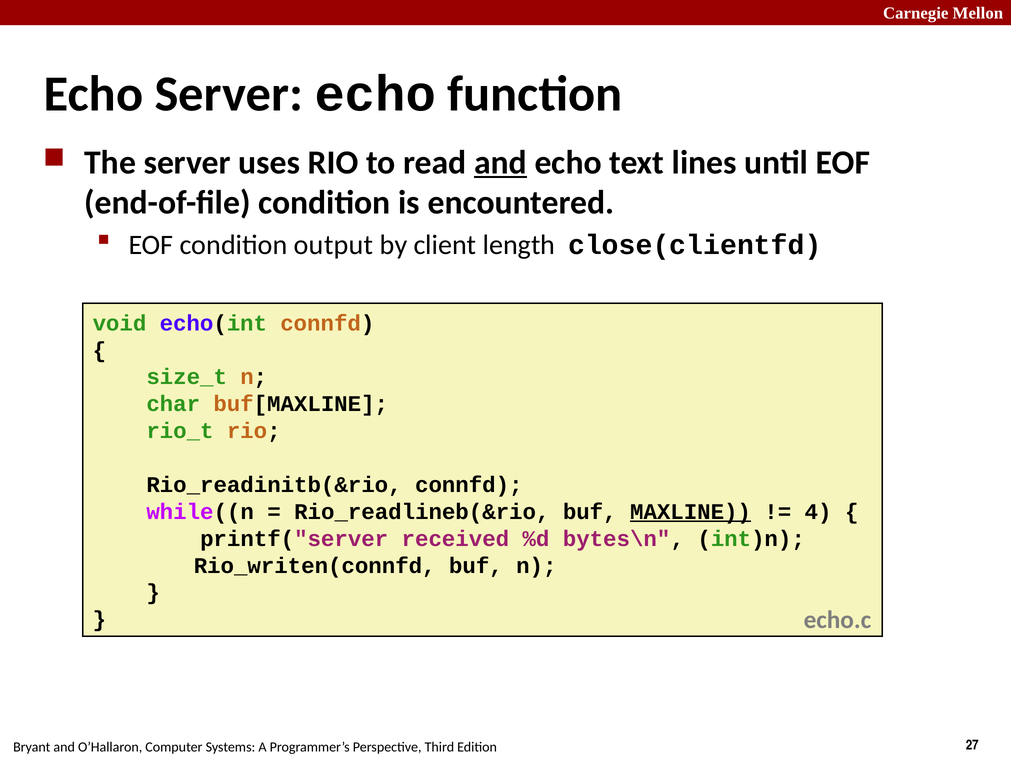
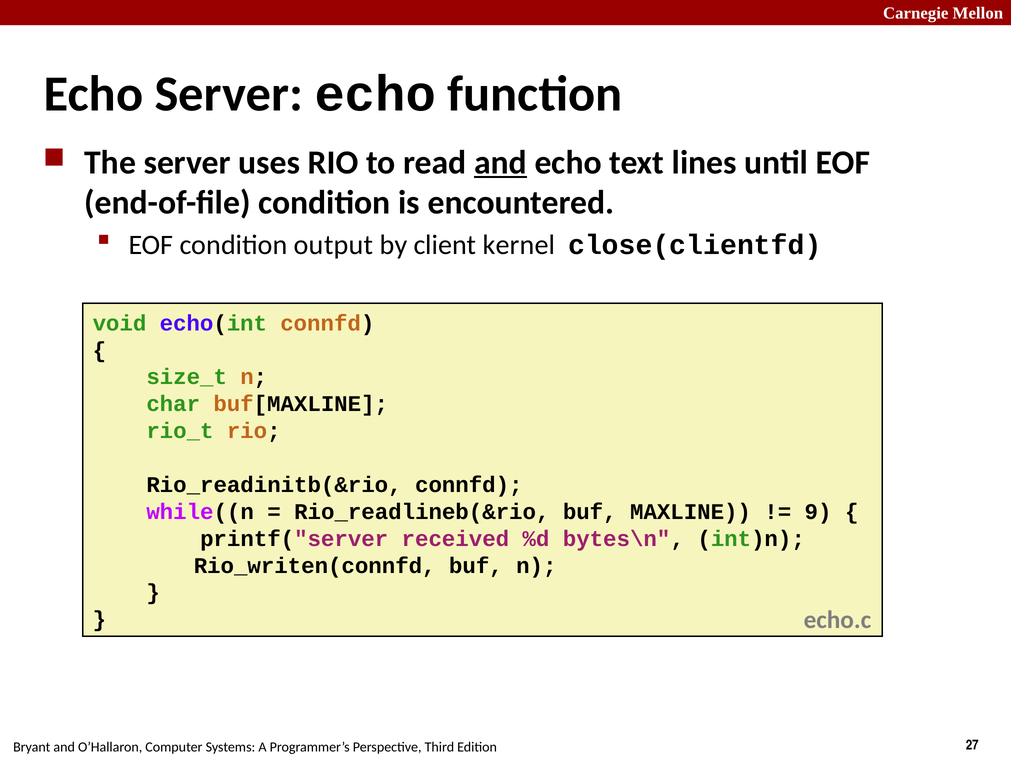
length: length -> kernel (519, 245)
MAXLINE underline: present -> none (691, 512)
4: 4 -> 9 (818, 512)
